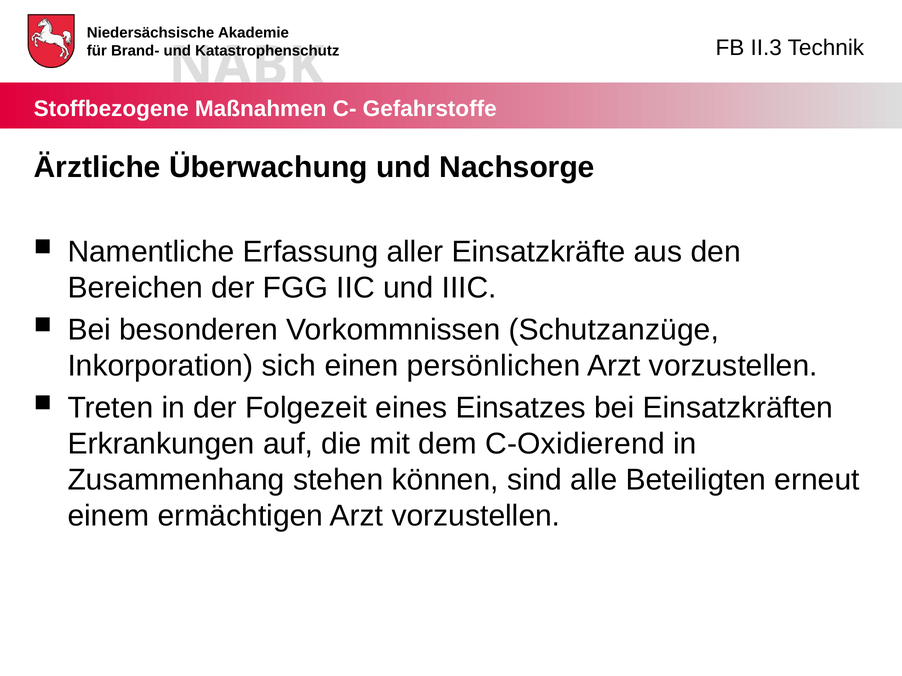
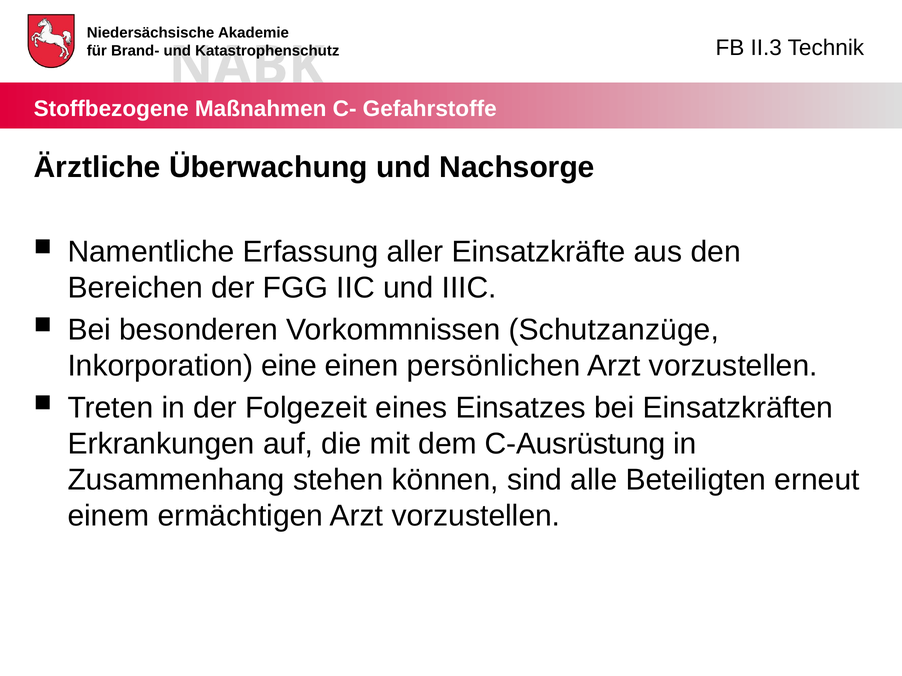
sich: sich -> eine (289, 366)
C-Oxidierend: C-Oxidierend -> C-Ausrüstung (575, 444)
